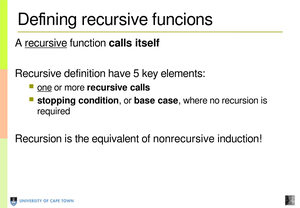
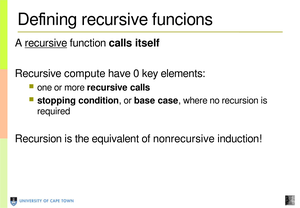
definition: definition -> compute (85, 73)
5: 5 -> 0 (136, 73)
one underline: present -> none (45, 87)
